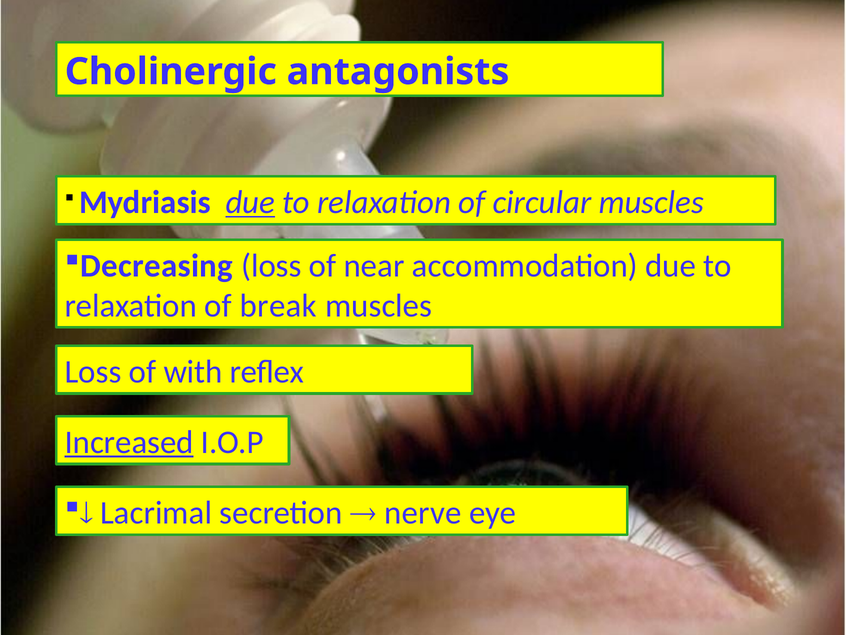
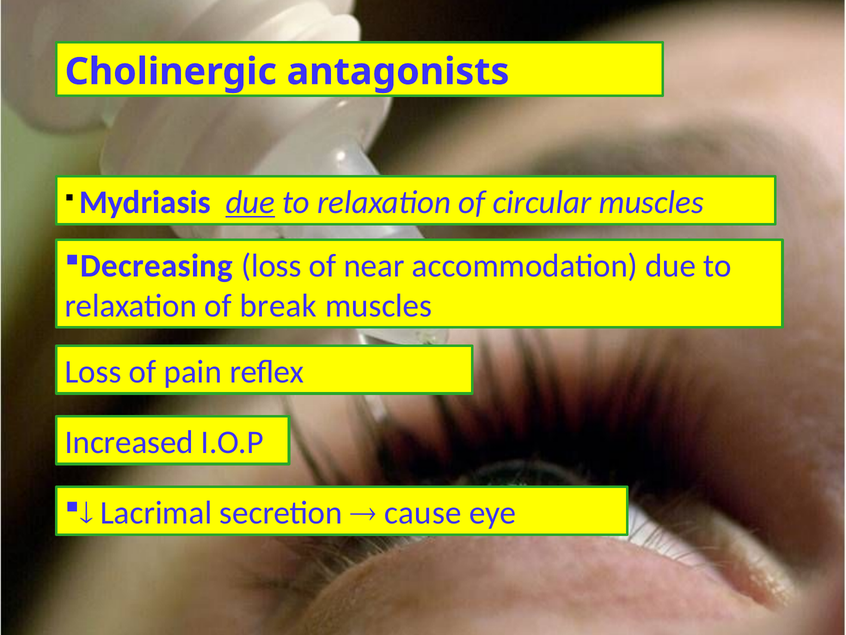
with: with -> pain (193, 372)
Increased underline: present -> none (129, 442)
nerve: nerve -> cause (423, 513)
